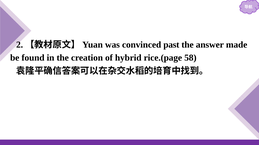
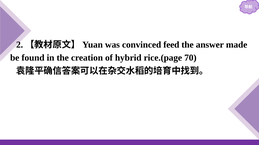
past: past -> feed (171, 45)
58: 58 -> 70 (190, 58)
